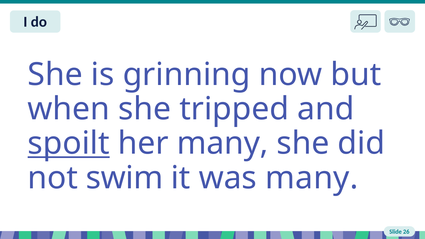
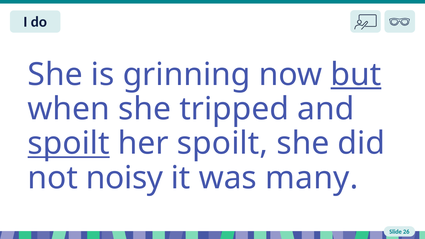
but underline: none -> present (356, 75)
her many: many -> spoilt (223, 143)
swim: swim -> noisy (125, 178)
